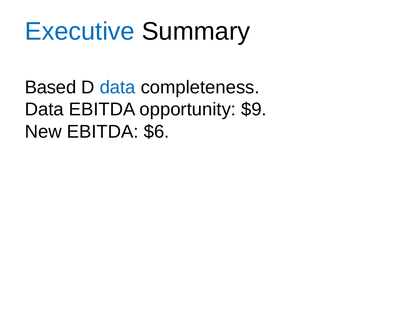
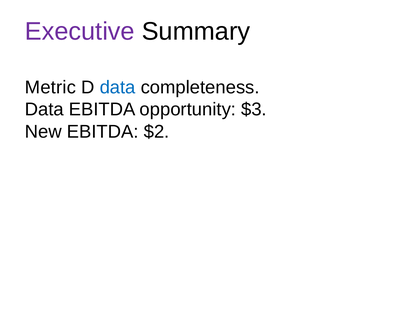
Executive colour: blue -> purple (80, 31)
Based: Based -> Metric (50, 87)
$9: $9 -> $3 (254, 109)
$6: $6 -> $2 (157, 131)
